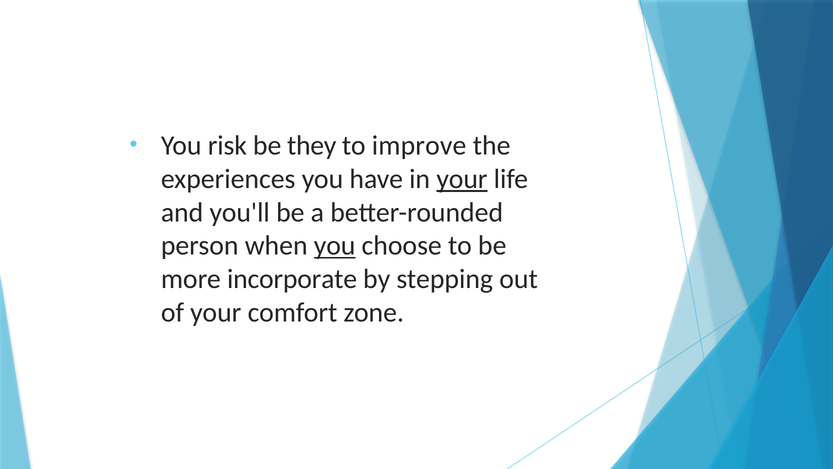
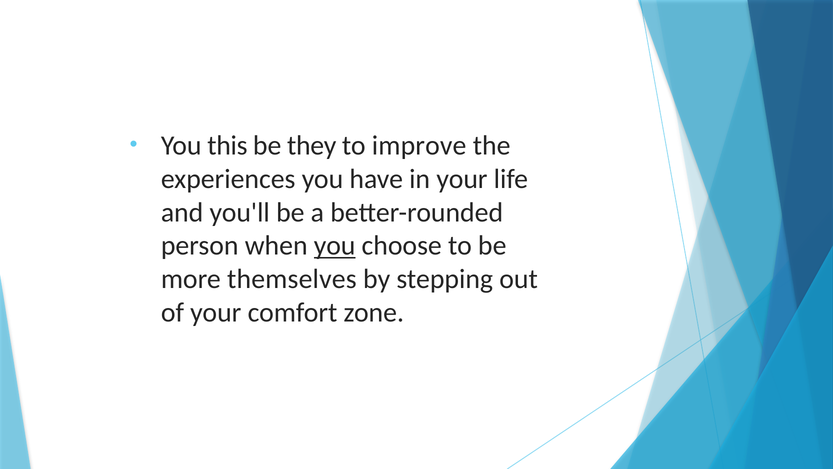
risk: risk -> this (227, 146)
your underline: present -> none (462, 179)
incorporate: incorporate -> themselves (292, 279)
